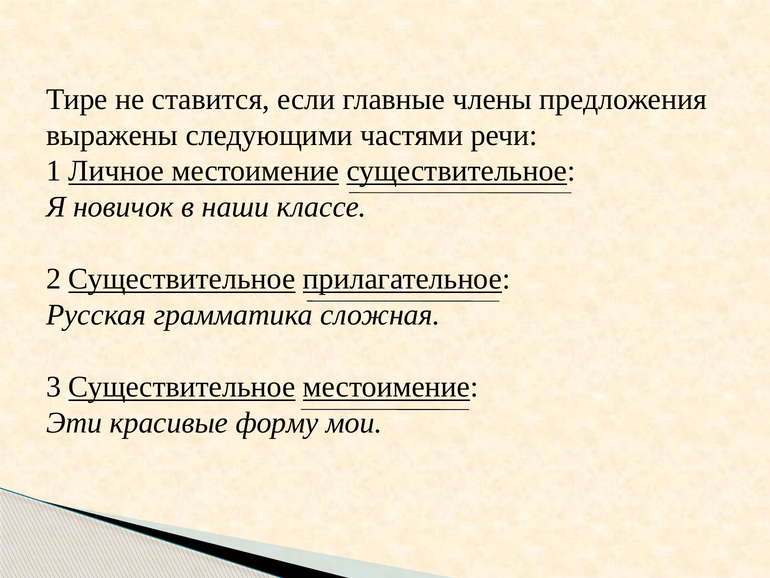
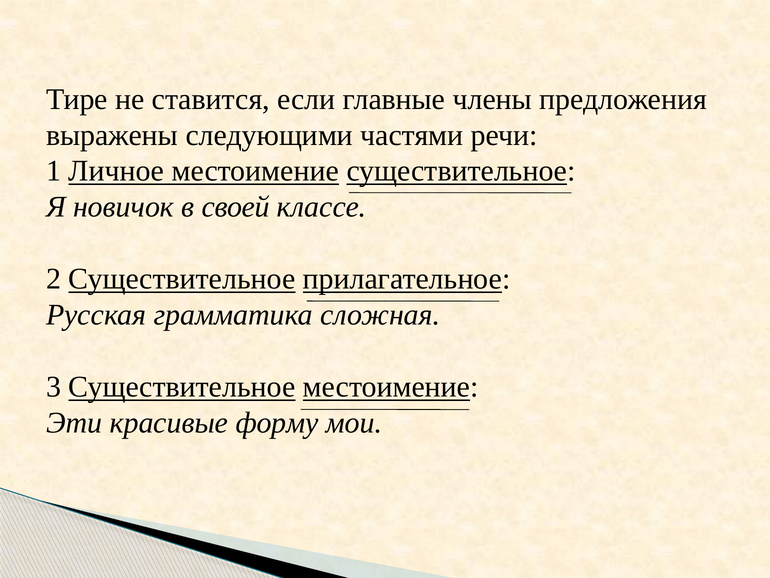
наши: наши -> своей (236, 207)
